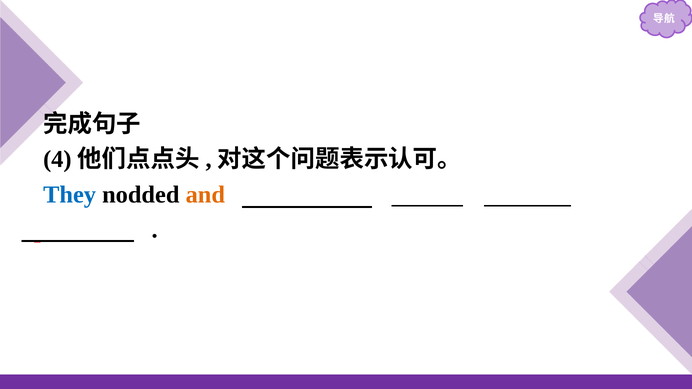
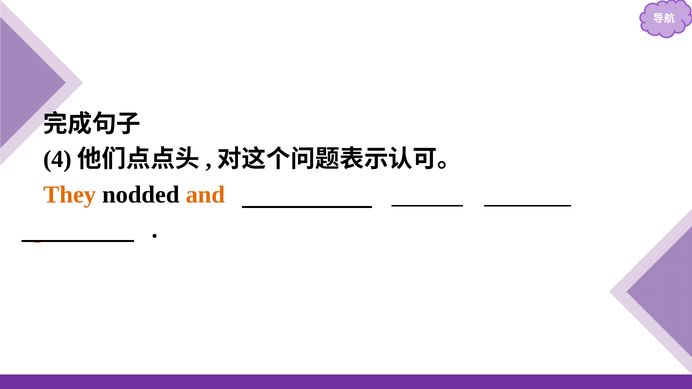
They colour: blue -> orange (70, 195)
